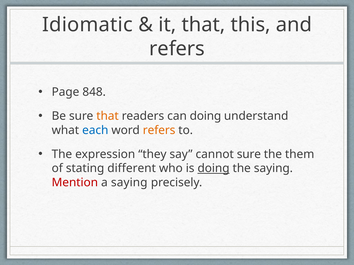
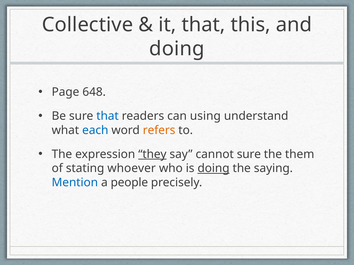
Idiomatic: Idiomatic -> Collective (87, 25)
refers: refers -> doing (177, 49)
848: 848 -> 648 (94, 92)
that colour: orange -> blue (108, 116)
can doing: doing -> using (205, 116)
they underline: none -> present (152, 154)
different: different -> whoever (132, 169)
Mention colour: red -> blue (75, 183)
a saying: saying -> people (129, 183)
